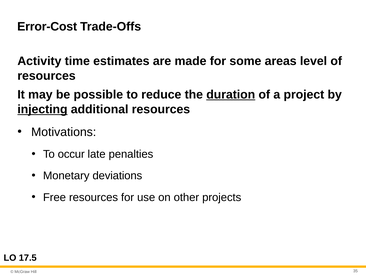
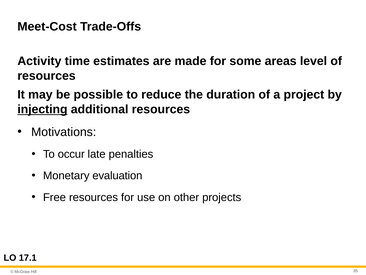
Error-Cost: Error-Cost -> Meet-Cost (47, 27)
duration underline: present -> none (231, 94)
deviations: deviations -> evaluation (117, 175)
17.5: 17.5 -> 17.1 (28, 257)
